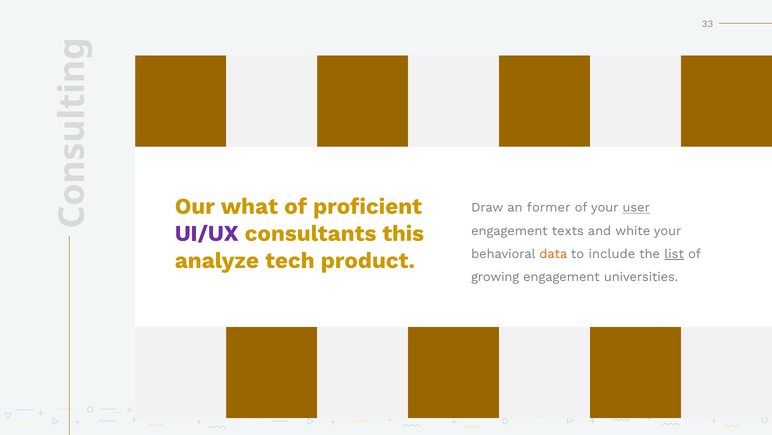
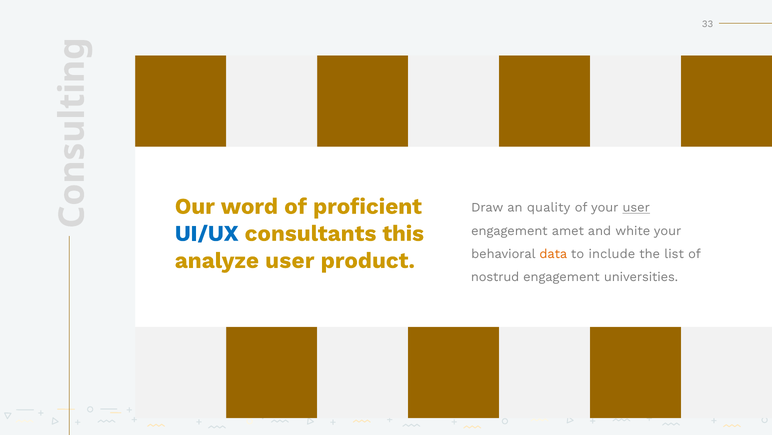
what: what -> word (249, 206)
former: former -> quality (549, 207)
UI/UX colour: purple -> blue (207, 233)
texts: texts -> amet (568, 230)
list underline: present -> none (674, 254)
analyze tech: tech -> user (290, 260)
growing: growing -> nostrud (495, 277)
